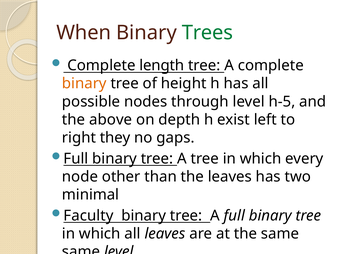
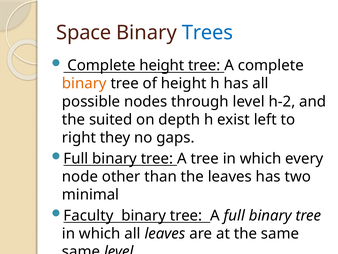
When: When -> Space (84, 33)
Trees colour: green -> blue (207, 33)
Complete length: length -> height (162, 65)
h-5: h-5 -> h-2 (282, 101)
above: above -> suited (111, 119)
